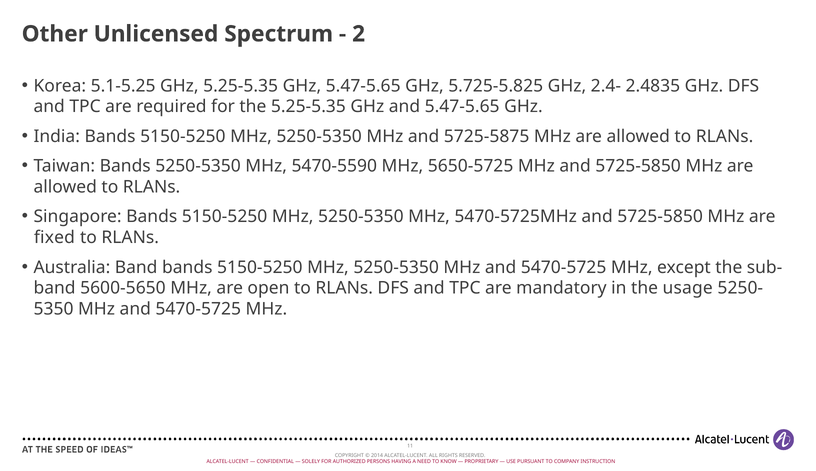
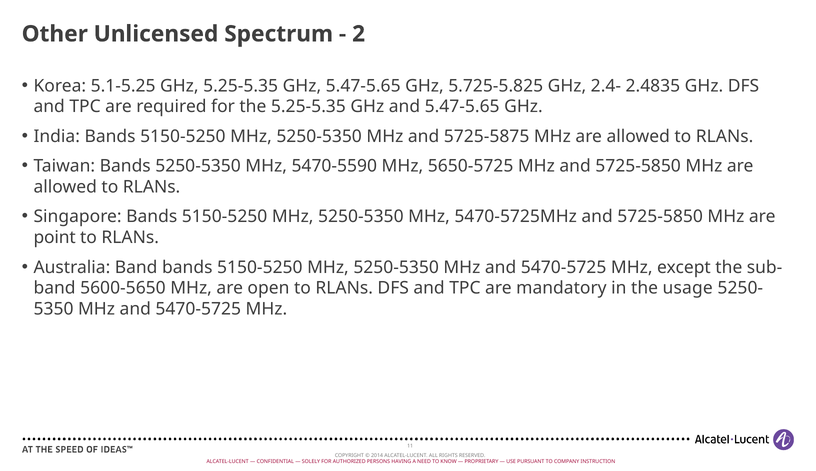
fixed: fixed -> point (55, 238)
